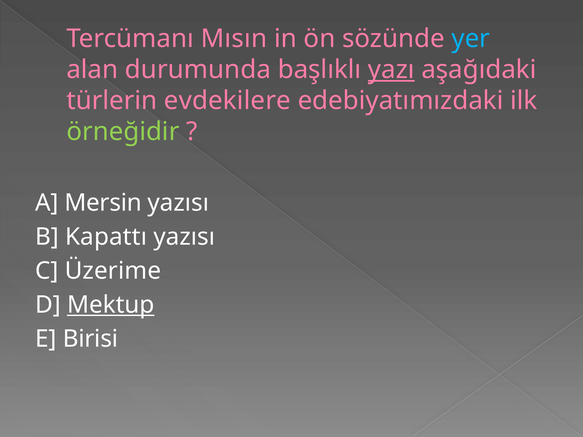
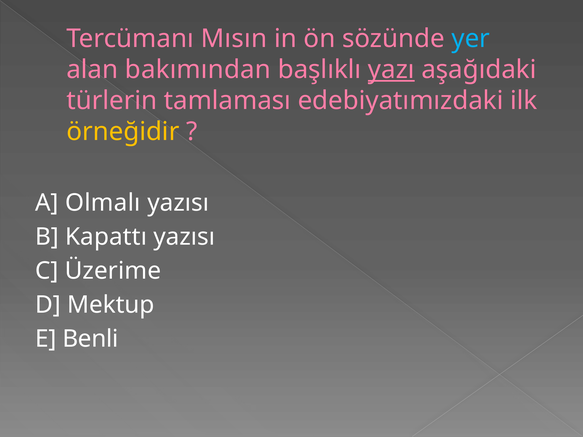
durumunda: durumunda -> bakımından (198, 70)
evdekilere: evdekilere -> tamlaması (227, 101)
örneğidir colour: light green -> yellow (123, 132)
Mersin: Mersin -> Olmalı (103, 203)
Mektup underline: present -> none (111, 305)
Birisi: Birisi -> Benli (90, 339)
